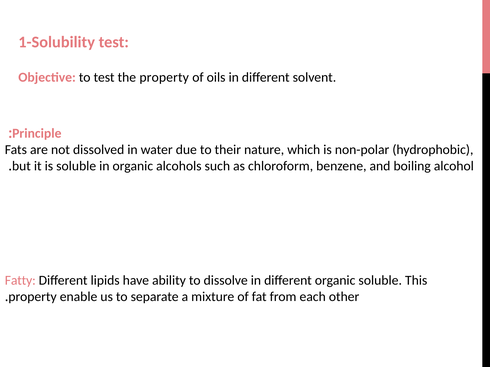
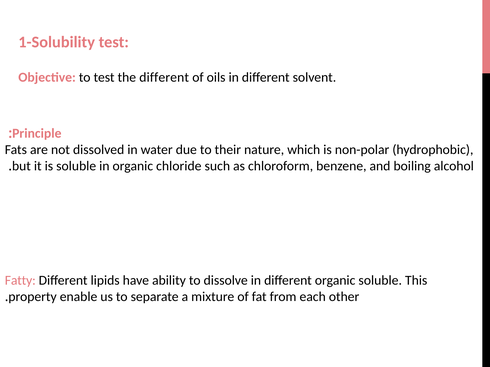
the property: property -> different (164, 77)
alcohols: alcohols -> chloride (179, 166)
